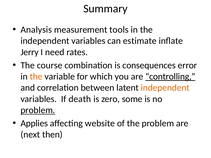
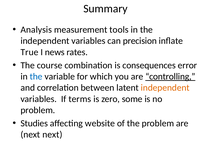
estimate: estimate -> precision (140, 41)
Jerry: Jerry -> True (30, 52)
need: need -> news (55, 52)
the colour: orange -> blue (36, 77)
death: death -> terms (80, 99)
problem underline: present -> none (38, 110)
Applies: Applies -> Studies (34, 124)
next then: then -> next (52, 135)
